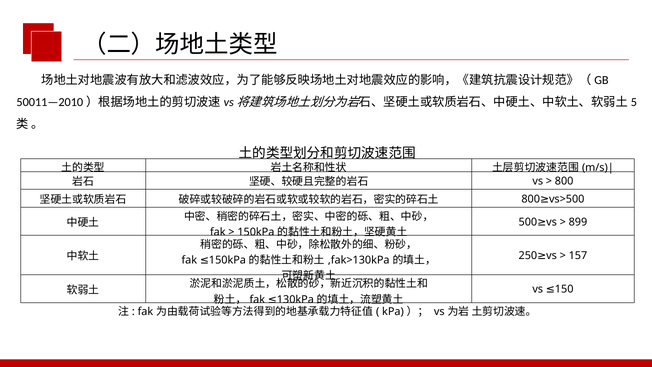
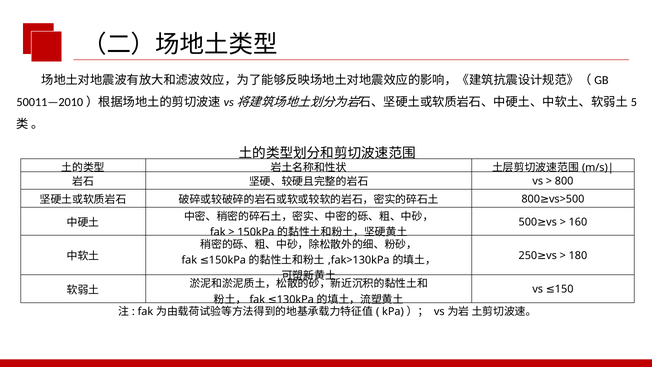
899: 899 -> 160 (578, 222)
157: 157 -> 180 (578, 256)
